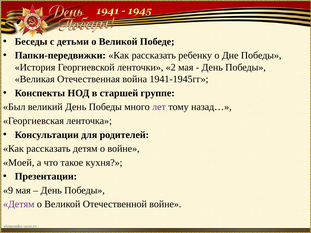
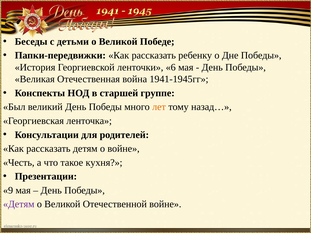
2: 2 -> 6 (171, 67)
лет colour: purple -> orange (159, 107)
Моей: Моей -> Честь (19, 163)
